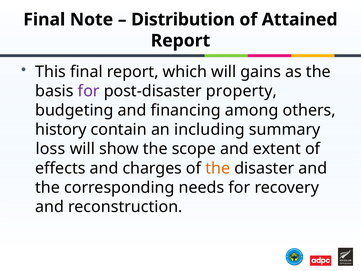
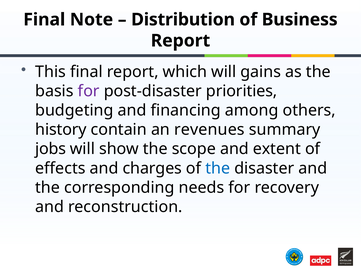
Attained: Attained -> Business (300, 20)
property: property -> priorities (242, 91)
including: including -> revenues (209, 130)
loss: loss -> jobs (51, 149)
the colour: orange -> blue (218, 168)
